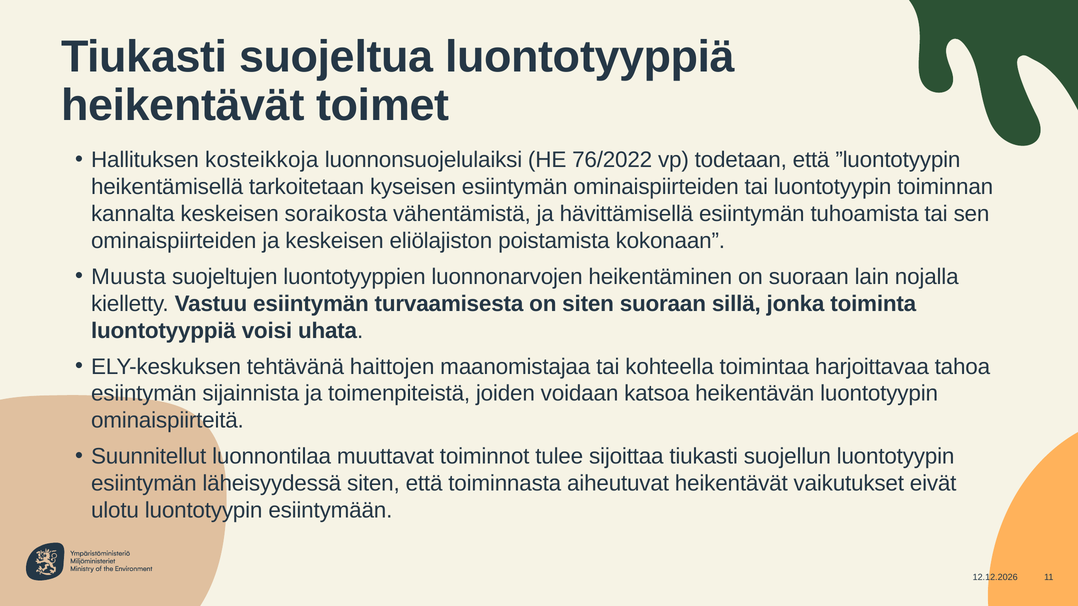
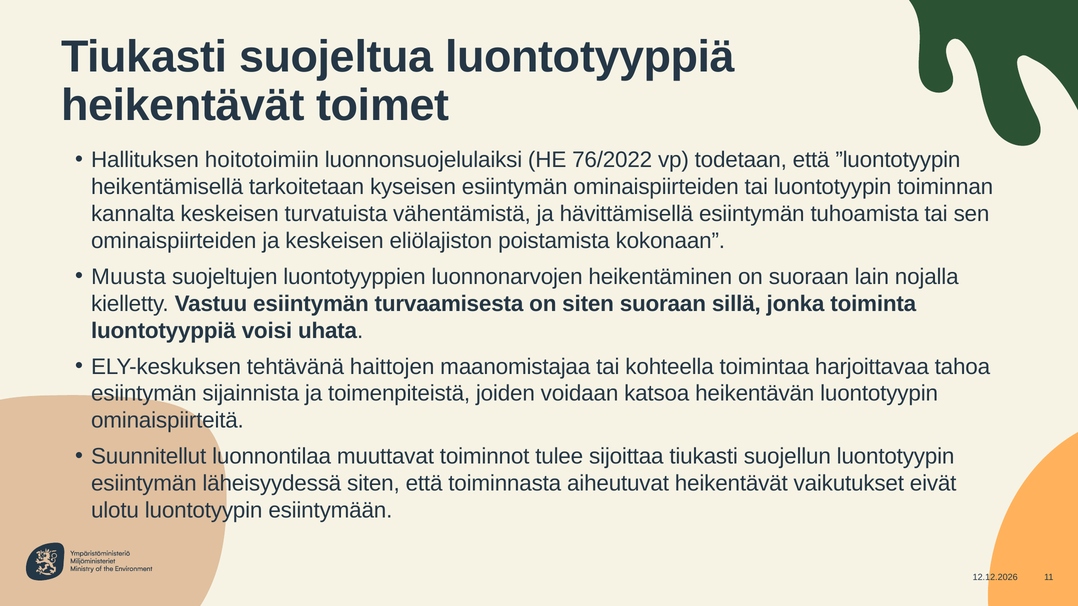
kosteikkoja: kosteikkoja -> hoitotoimiin (262, 160)
soraikosta: soraikosta -> turvatuista (336, 214)
